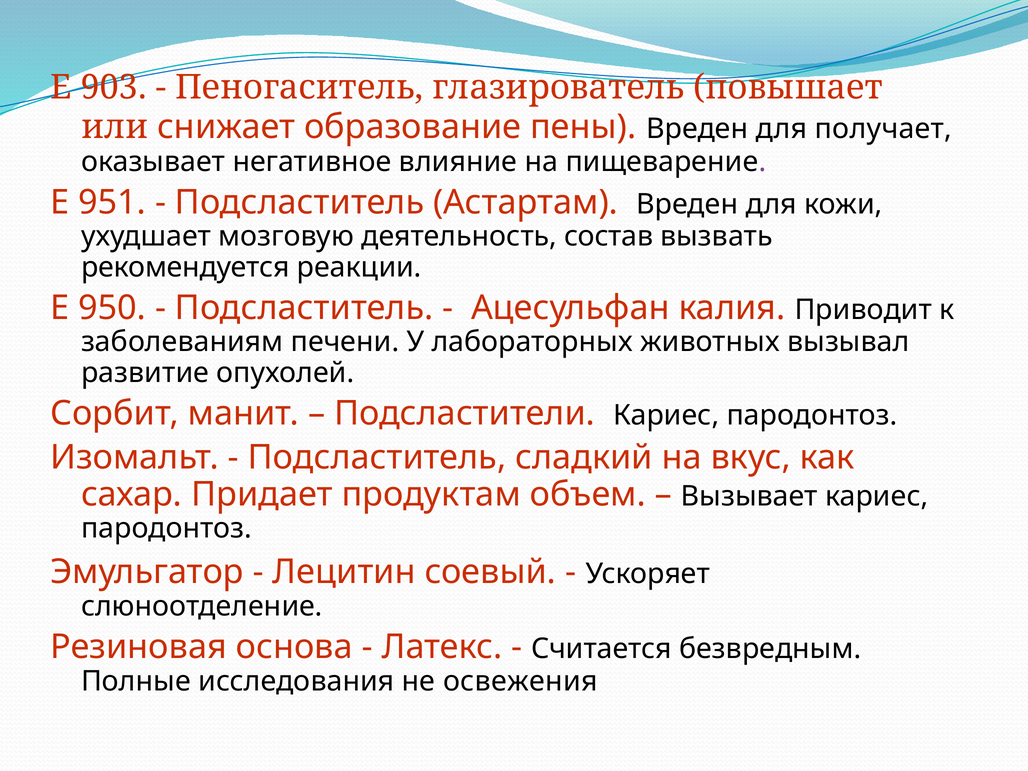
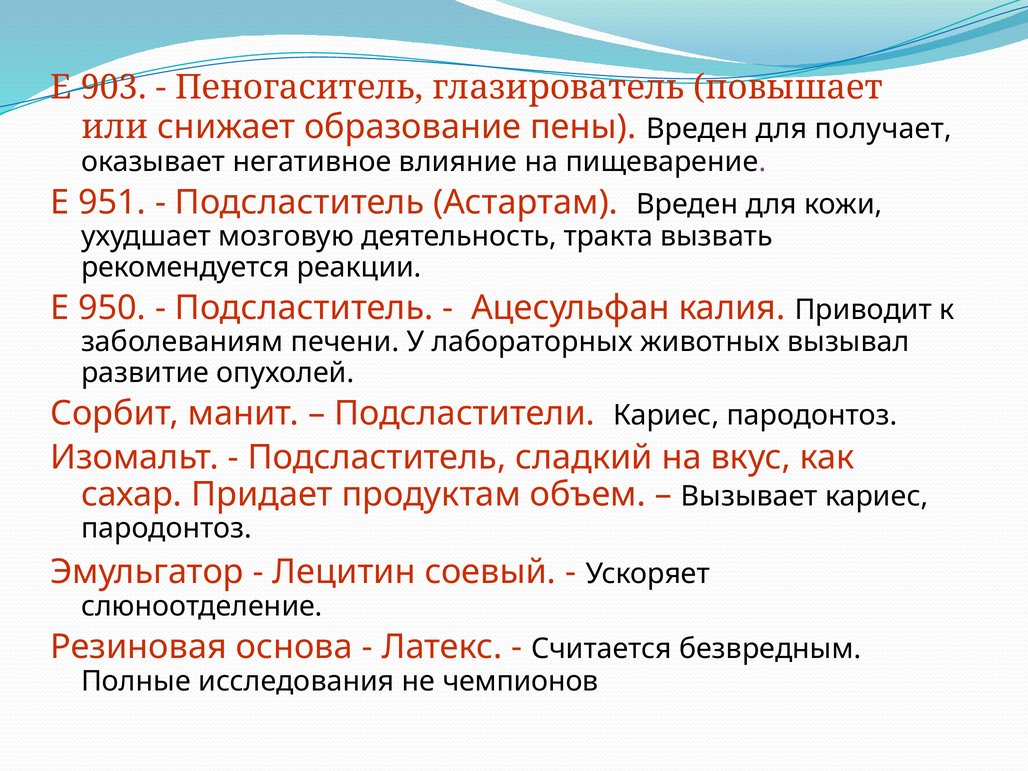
состав: состав -> тракта (609, 236)
освежения: освежения -> чемпионов (521, 681)
